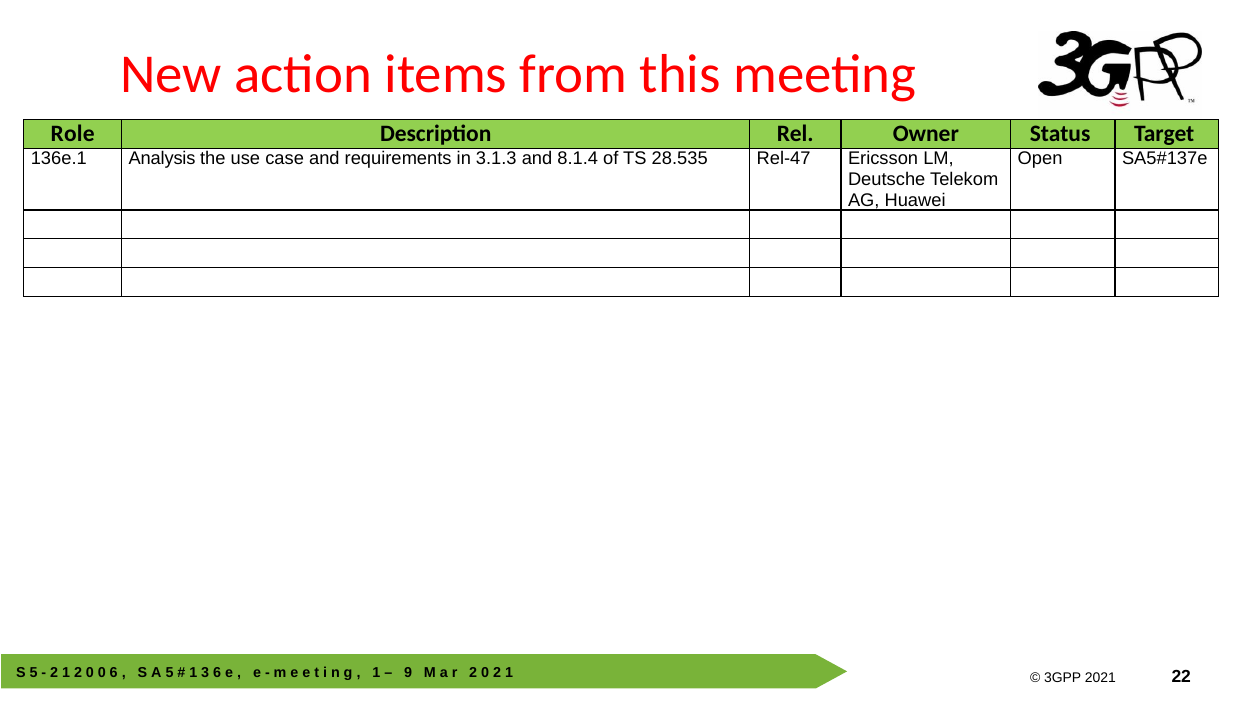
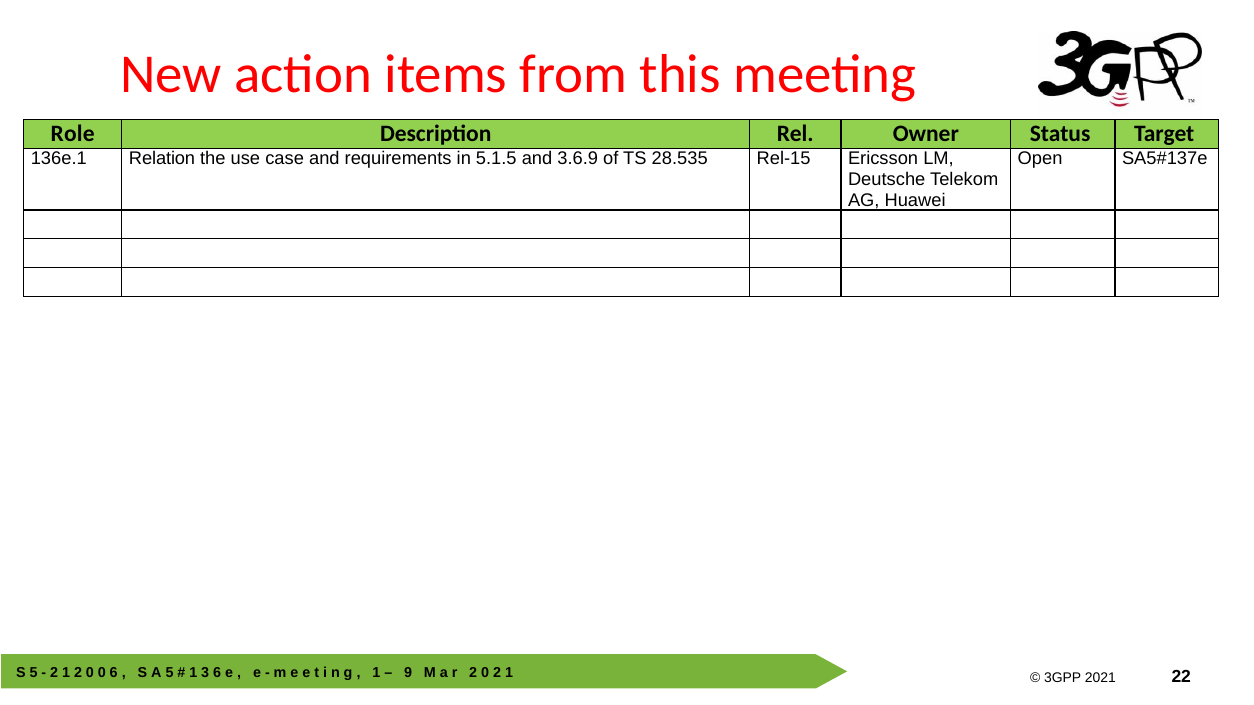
Analysis: Analysis -> Relation (162, 159)
3.1.3: 3.1.3 -> 5.1.5 (496, 159)
8.1.4: 8.1.4 -> 3.6.9 (578, 159)
Rel-47: Rel-47 -> Rel-15 (784, 159)
